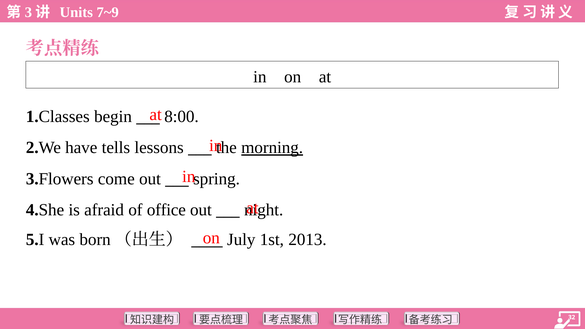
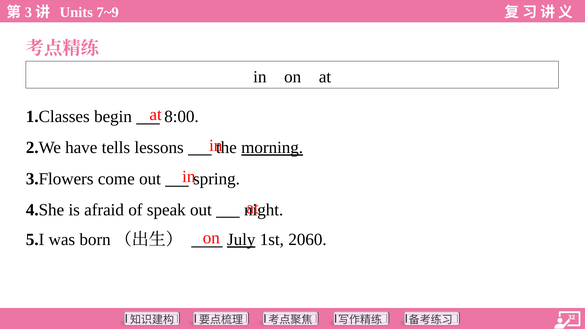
office: office -> speak (166, 210)
July underline: none -> present (241, 240)
2013: 2013 -> 2060 (308, 240)
